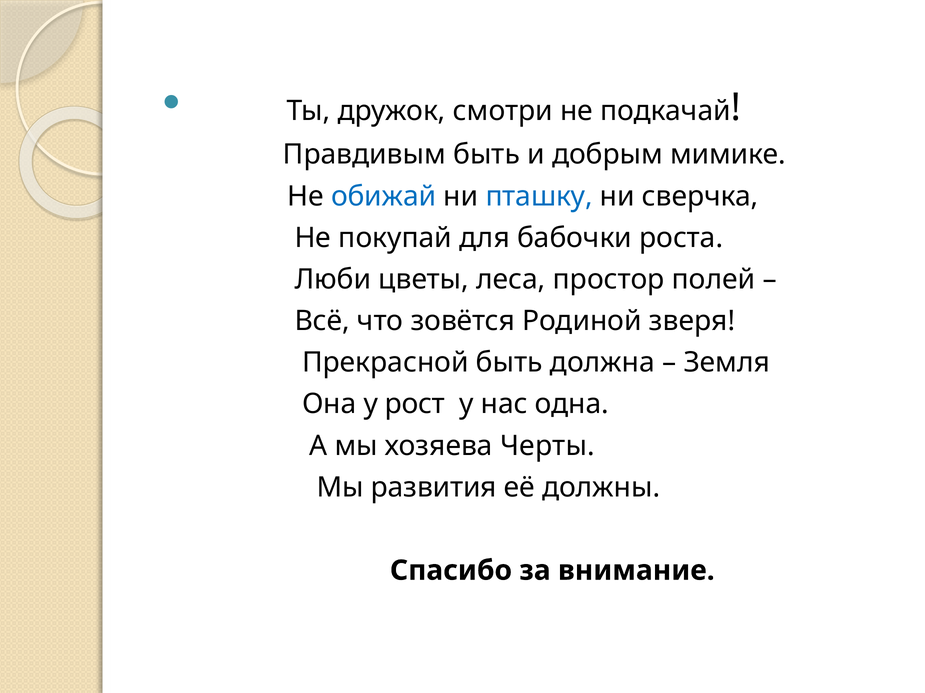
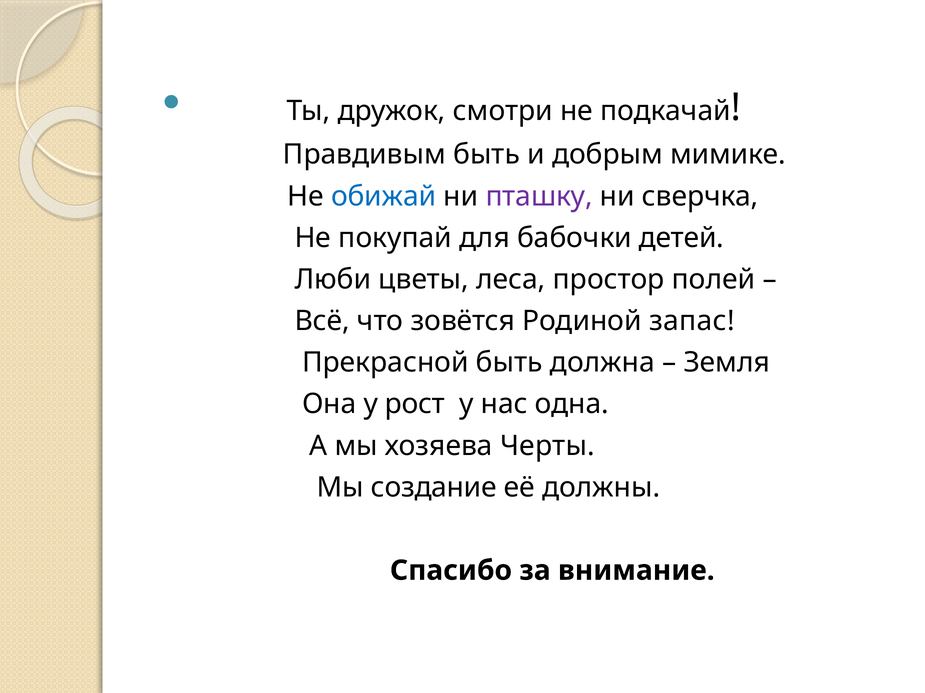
пташку colour: blue -> purple (539, 196)
роста: роста -> детей (681, 238)
зверя: зверя -> запас (692, 321)
развития: развития -> создание (434, 488)
